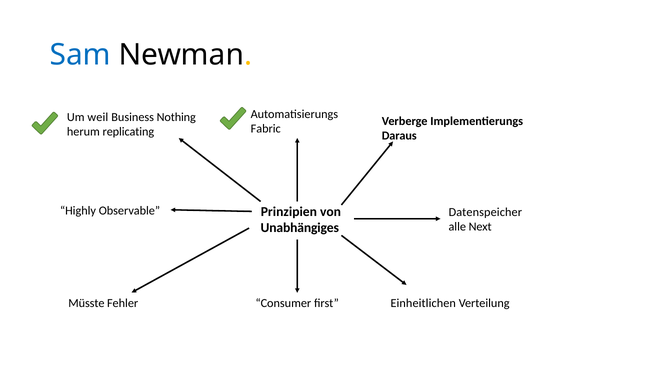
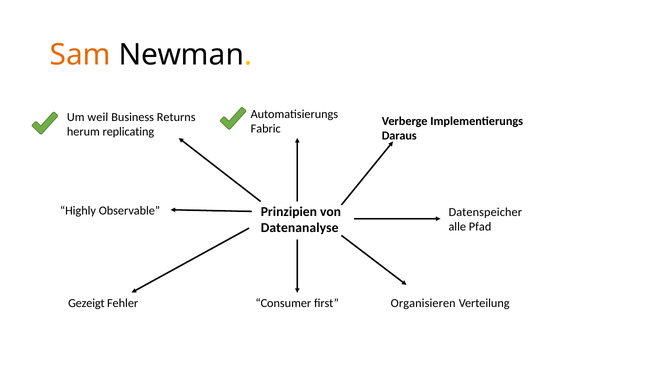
Sam colour: blue -> orange (80, 55)
Nothing: Nothing -> Returns (176, 117)
Next: Next -> Pfad (480, 227)
Unabhängiges: Unabhängiges -> Datenanalyse (300, 228)
Müsste: Müsste -> Gezeigt (86, 303)
Einheitlichen: Einheitlichen -> Organisieren (423, 303)
